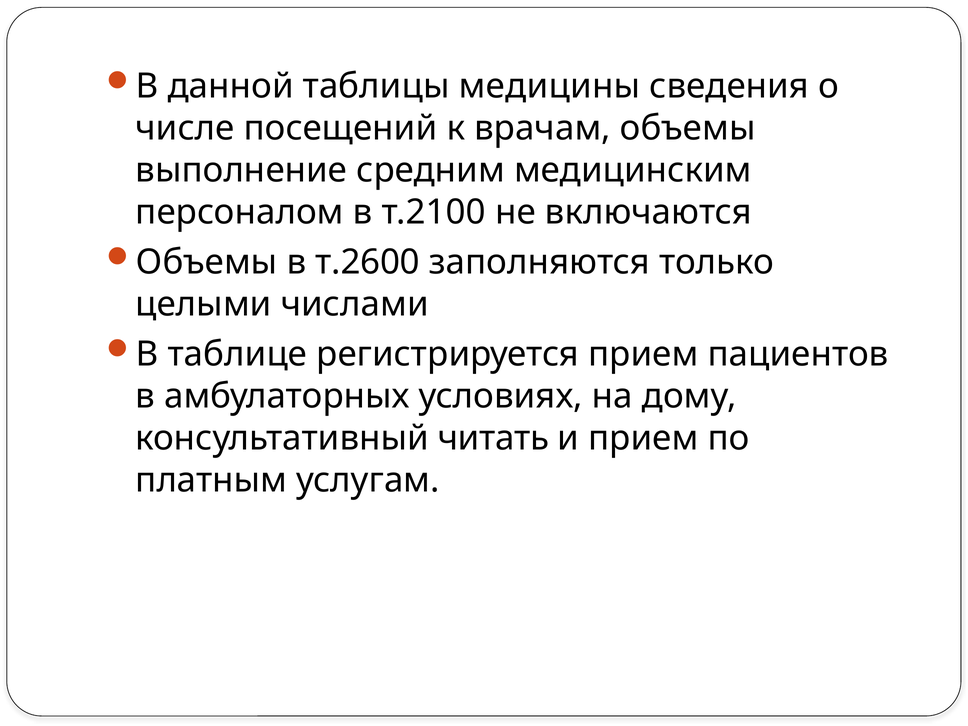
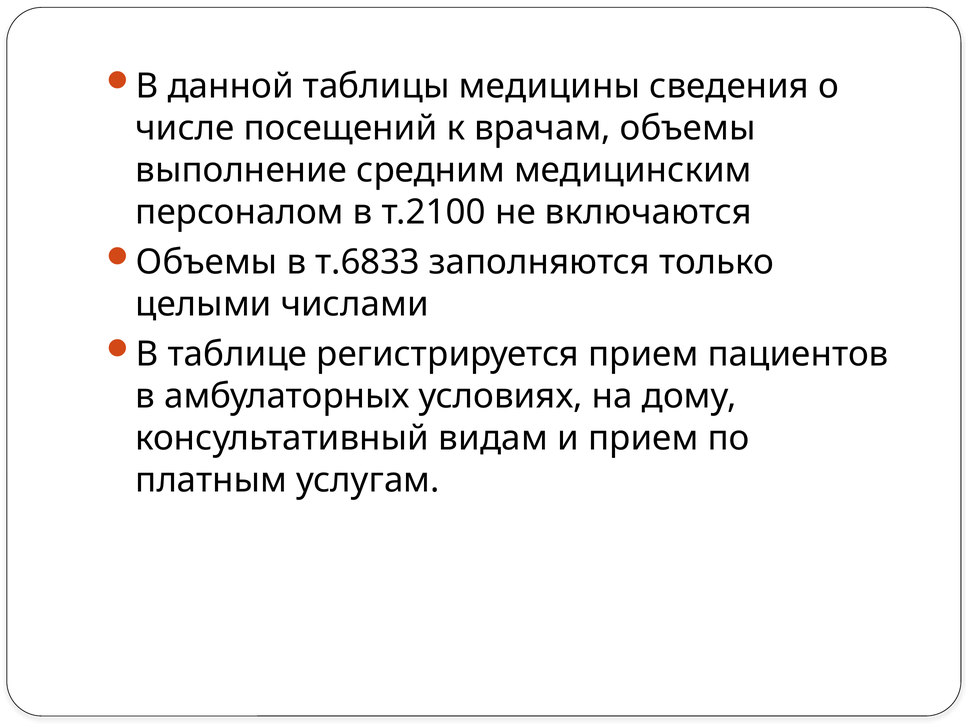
т.2600: т.2600 -> т.6833 (368, 262)
читать: читать -> видам (493, 438)
